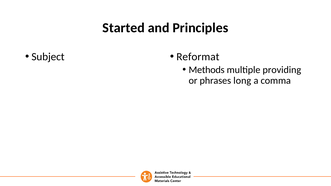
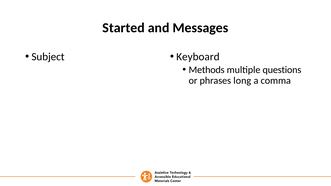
Principles: Principles -> Messages (200, 28)
Reformat: Reformat -> Keyboard (198, 57)
providing: providing -> questions (282, 70)
